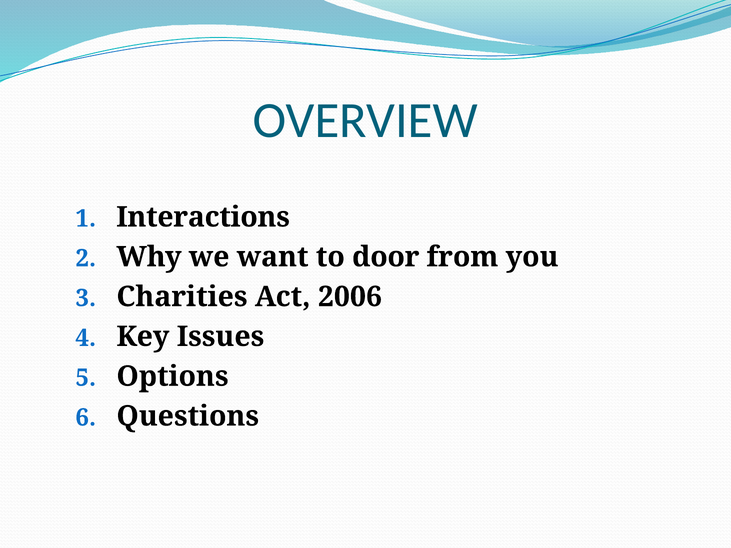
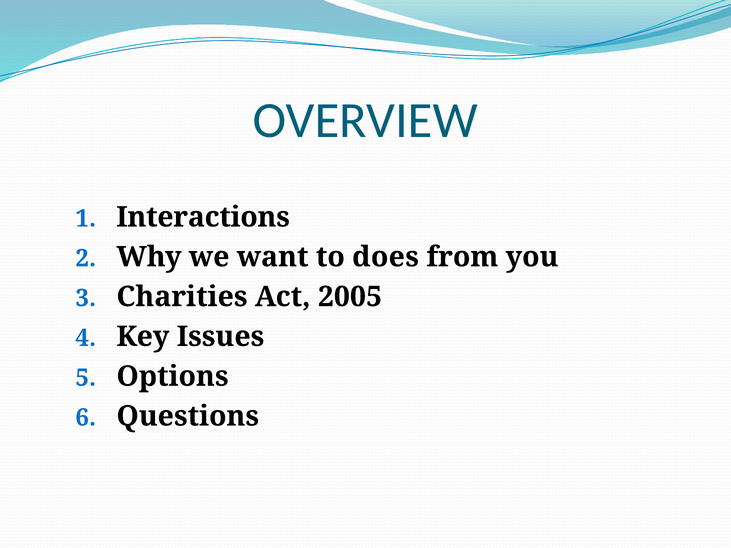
door: door -> does (386, 257)
2006: 2006 -> 2005 (350, 297)
